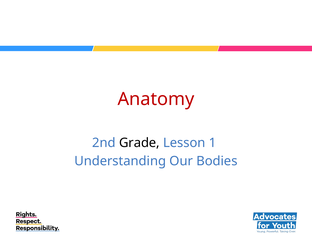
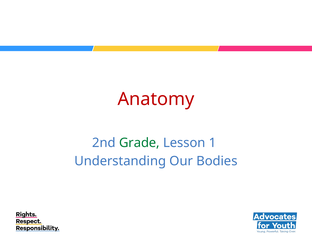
Grade colour: black -> green (139, 143)
